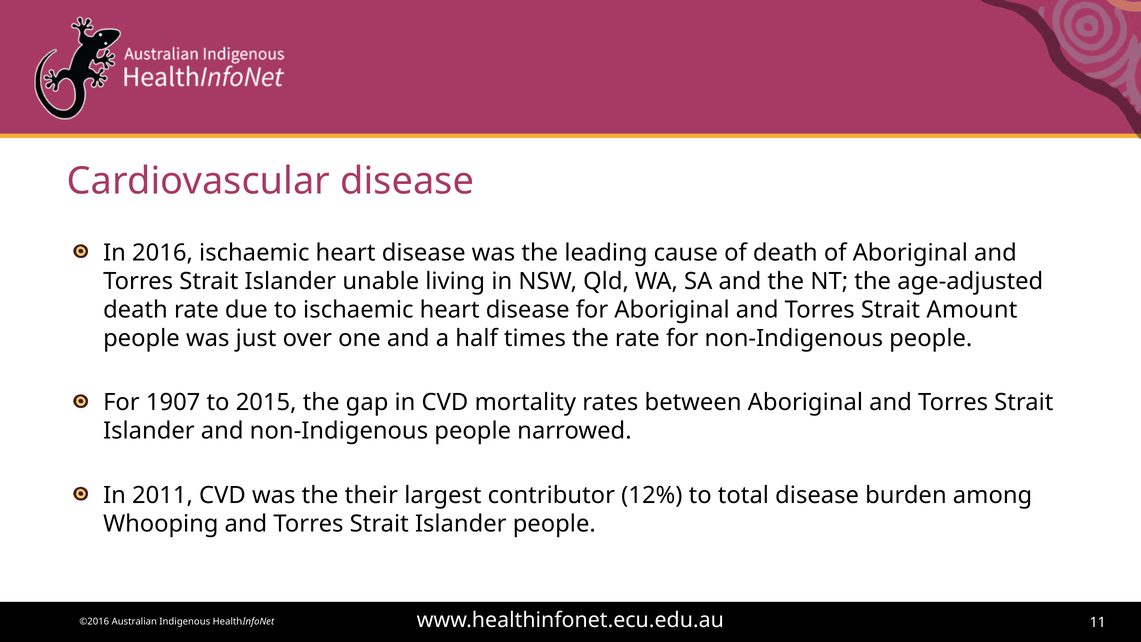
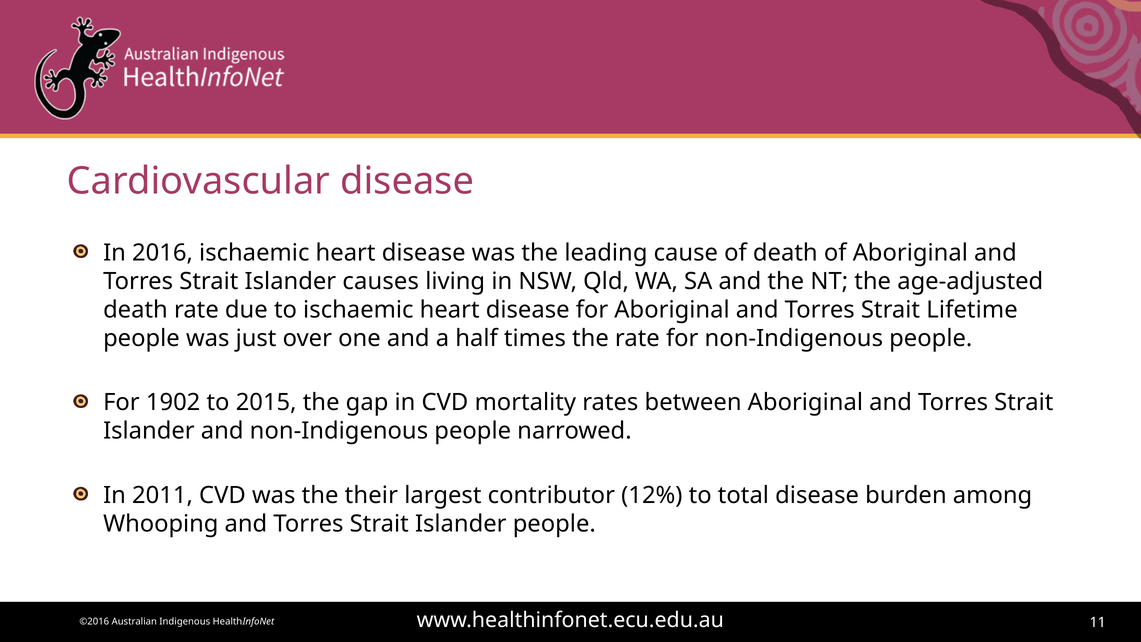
unable: unable -> causes (381, 281)
Amount: Amount -> Lifetime (972, 310)
1907: 1907 -> 1902 (173, 402)
